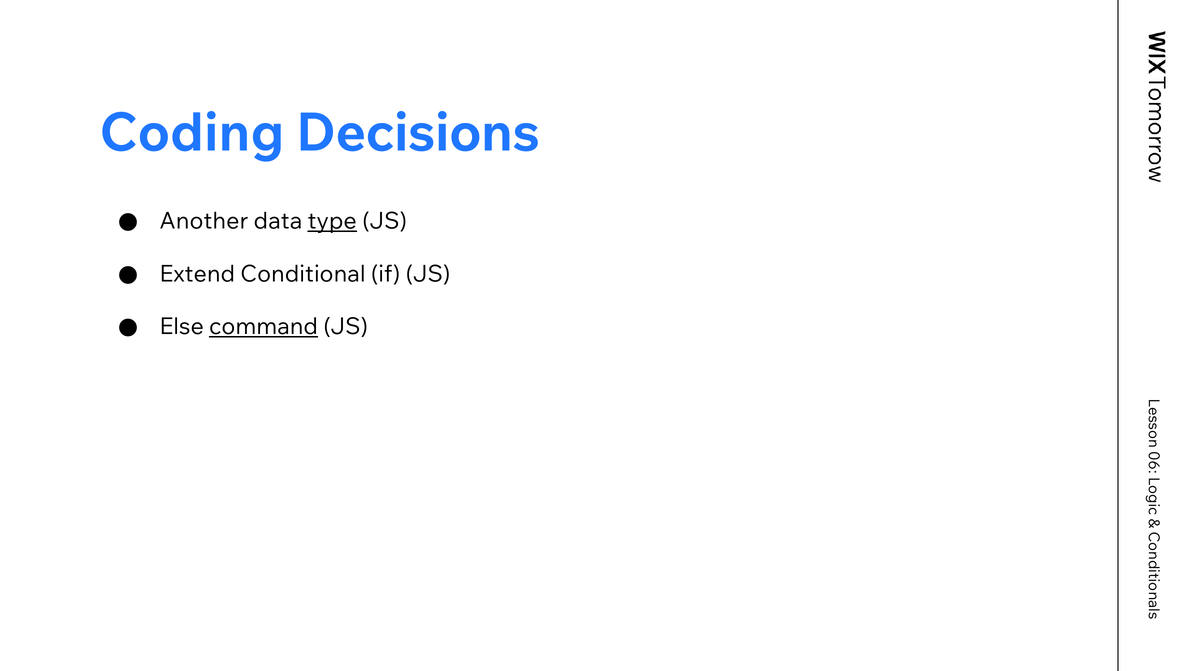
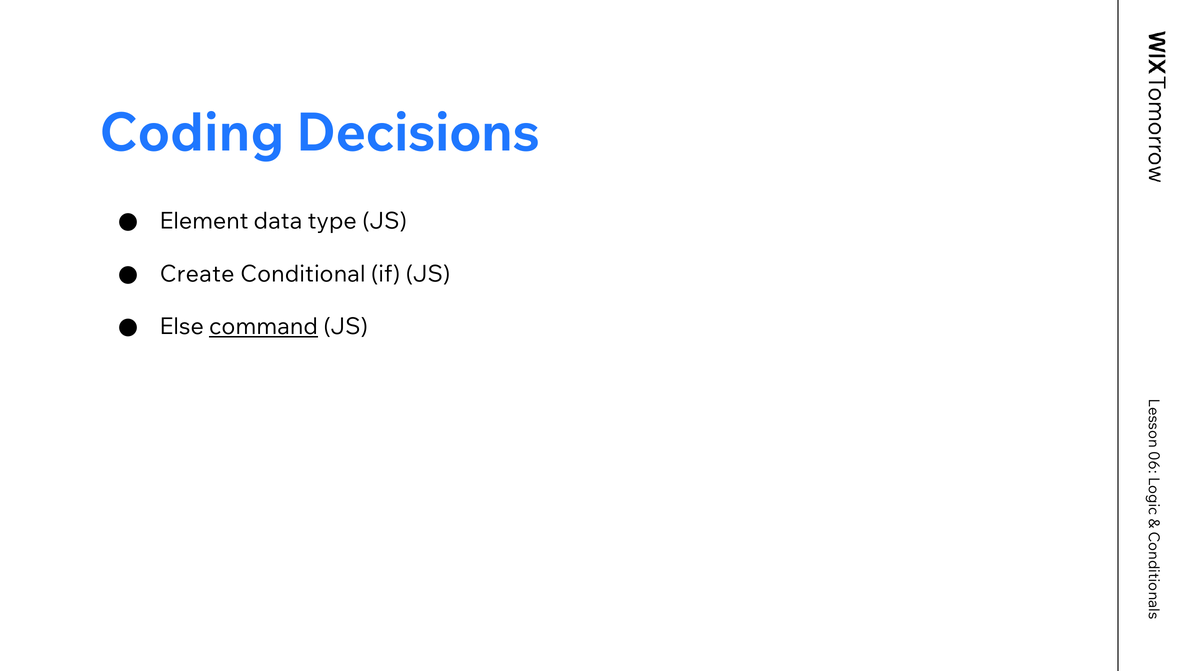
Another: Another -> Element (204, 221)
type underline: present -> none (332, 221)
Extend: Extend -> Create (197, 274)
